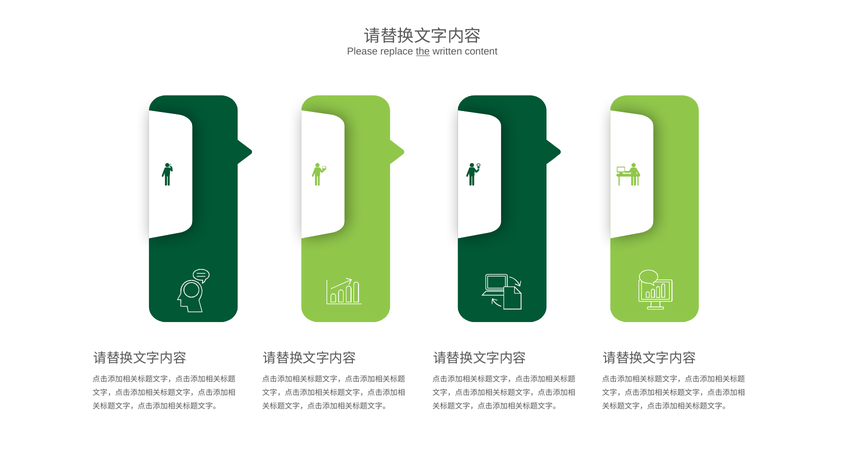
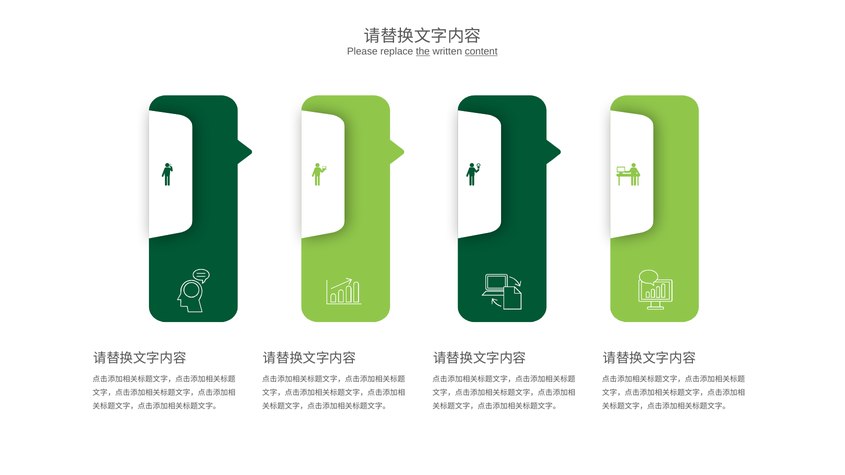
content underline: none -> present (481, 51)
